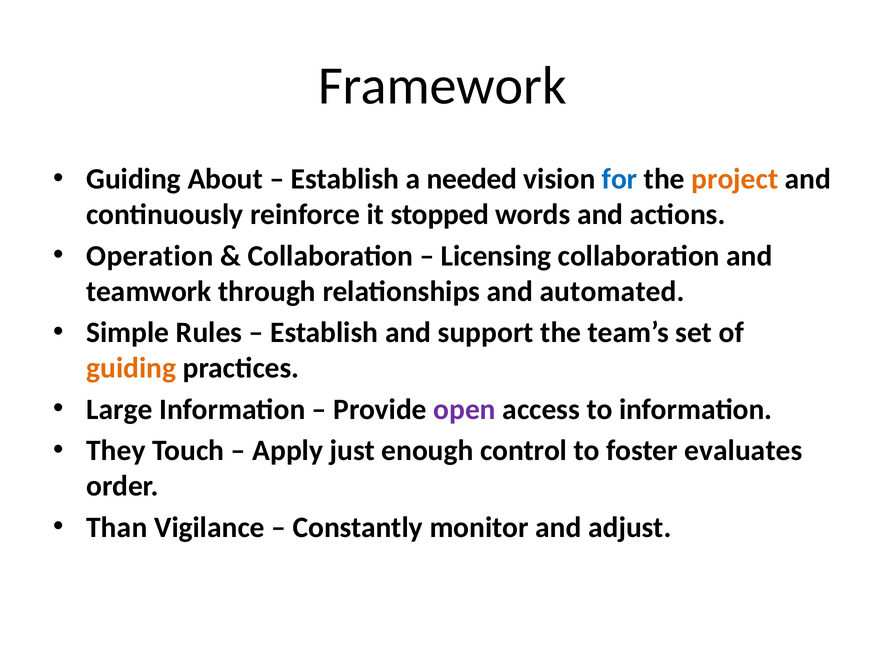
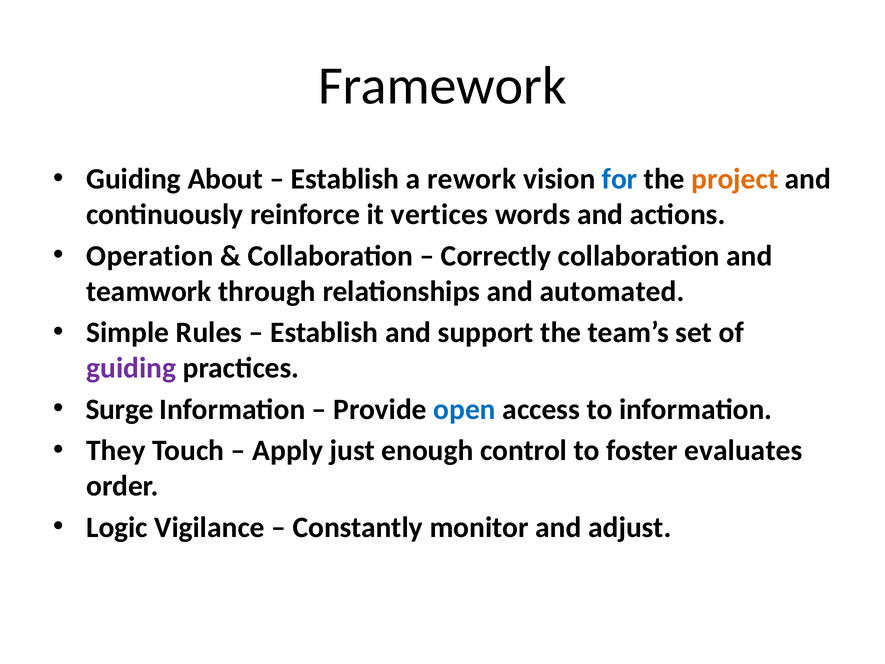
needed: needed -> rework (472, 179)
stopped: stopped -> vertices (440, 214)
Licensing: Licensing -> Correctly (496, 256)
guiding colour: orange -> purple (131, 368)
Large: Large -> Surge (120, 409)
open colour: purple -> blue (465, 409)
Than: Than -> Logic (117, 527)
